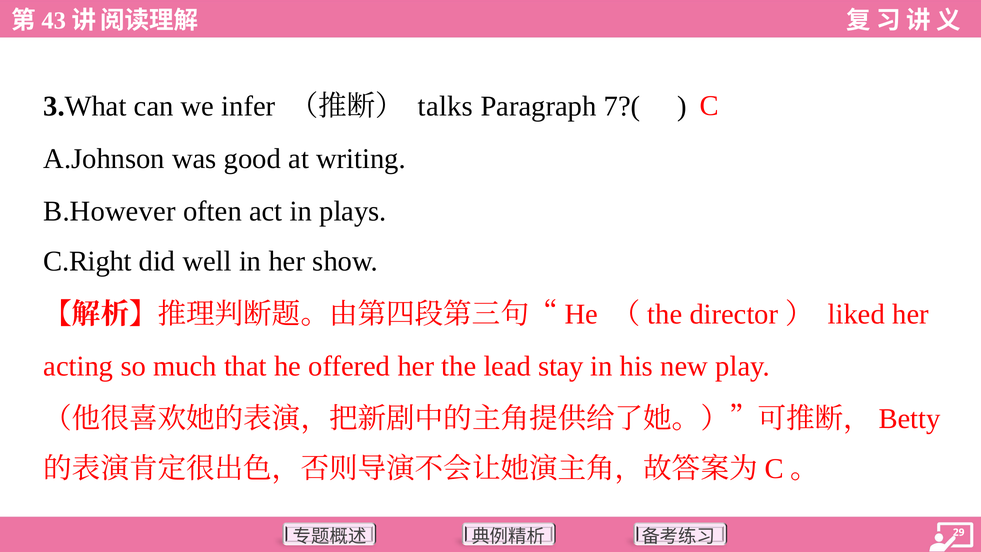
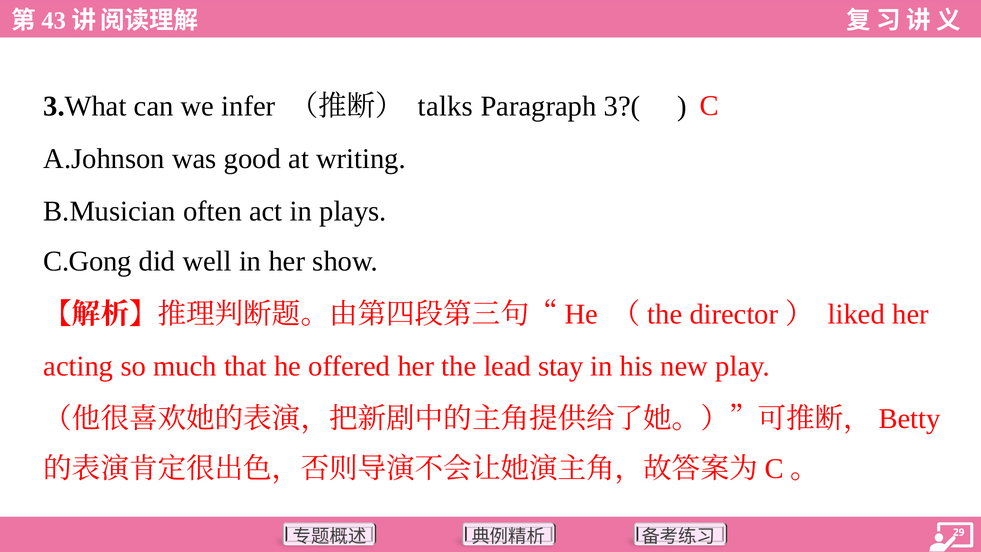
7?(: 7?( -> 3?( (622, 106)
B.However: B.However -> B.Musician (110, 211)
C.Right: C.Right -> C.Gong (88, 261)
